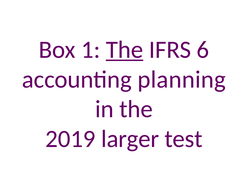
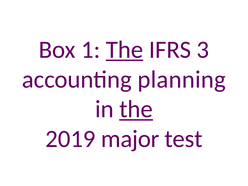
6: 6 -> 3 (203, 50)
the underline: none -> present (136, 109)
larger: larger -> major (130, 139)
